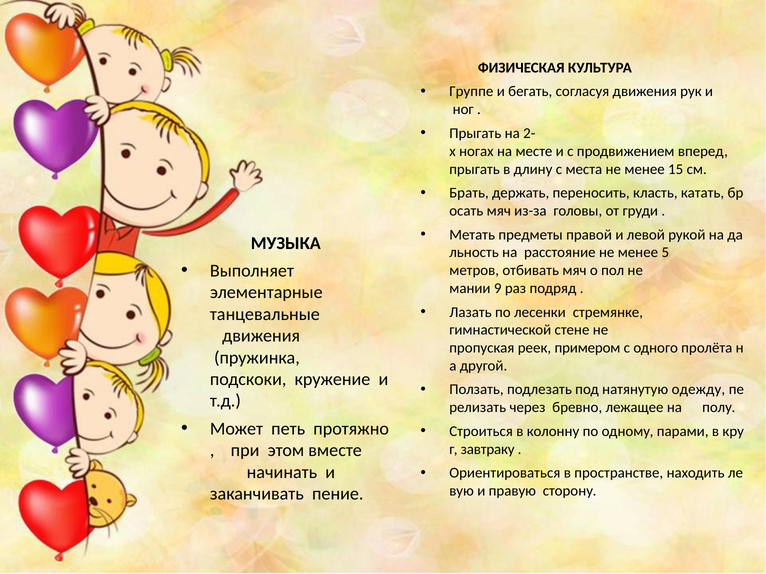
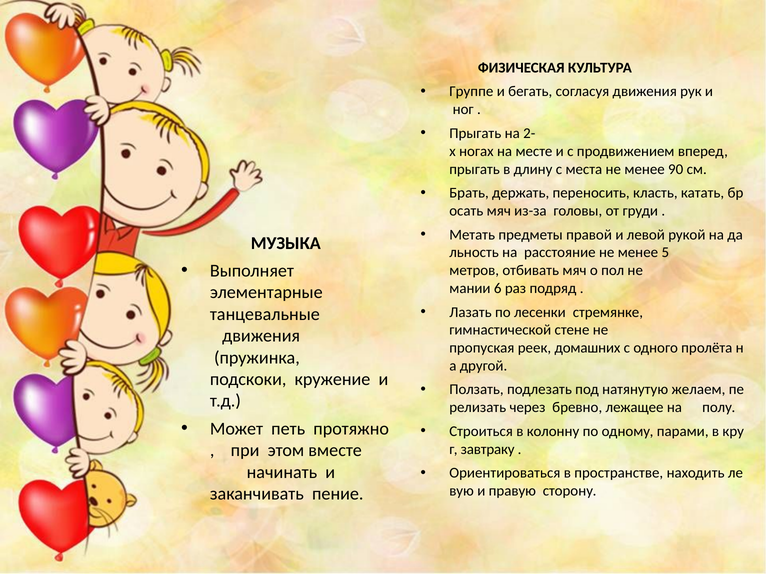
15: 15 -> 90 (676, 169)
9: 9 -> 6 (498, 289)
примером: примером -> домашних (587, 348)
одежду: одежду -> желаем (698, 390)
